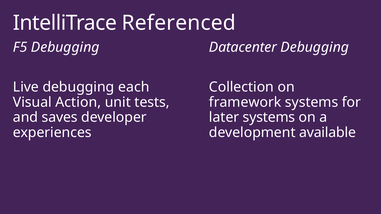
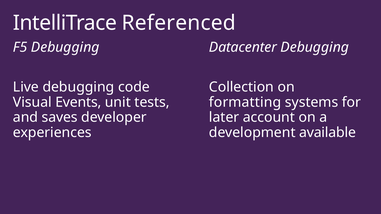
each: each -> code (134, 87)
Action: Action -> Events (78, 102)
framework: framework -> formatting (245, 102)
later systems: systems -> account (269, 117)
